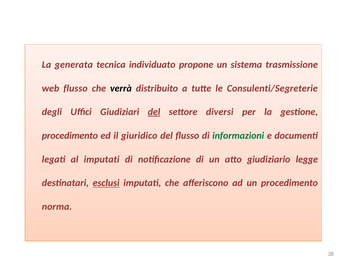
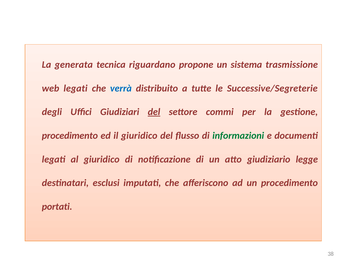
individuato: individuato -> riguardano (152, 65)
web flusso: flusso -> legati (75, 88)
verrà colour: black -> blue (121, 88)
Consulenti/Segreterie: Consulenti/Segreterie -> Successive/Segreterie (272, 88)
diversi: diversi -> commi (220, 112)
al imputati: imputati -> giuridico (102, 159)
esclusi underline: present -> none (106, 183)
norma: norma -> portati (57, 207)
